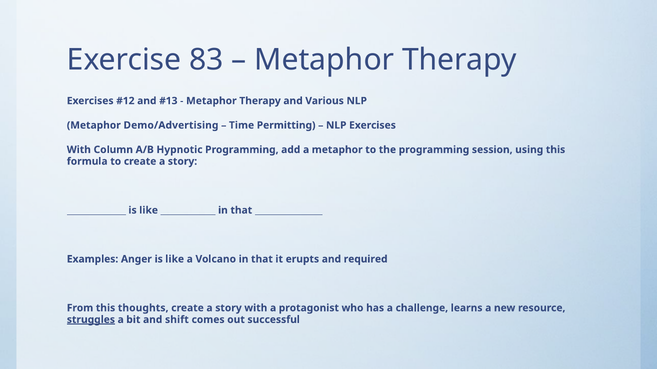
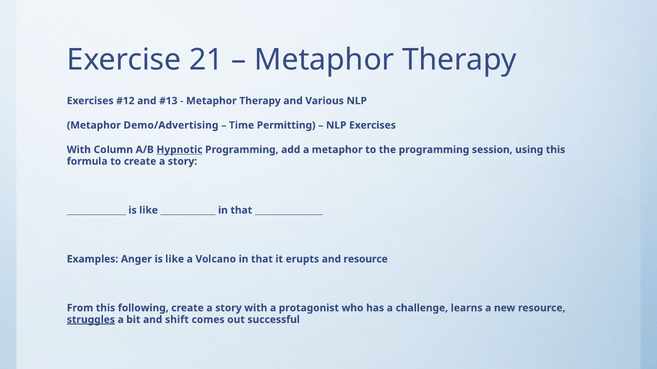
83: 83 -> 21 (206, 60)
Hypnotic underline: none -> present (179, 150)
and required: required -> resource (366, 260)
thoughts: thoughts -> following (143, 308)
